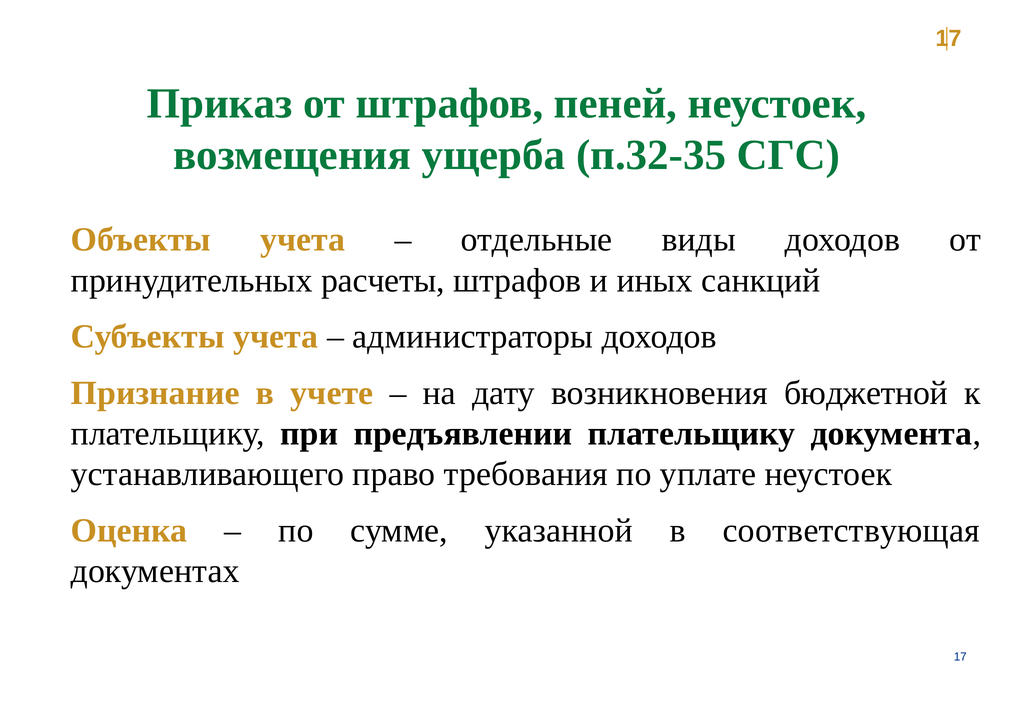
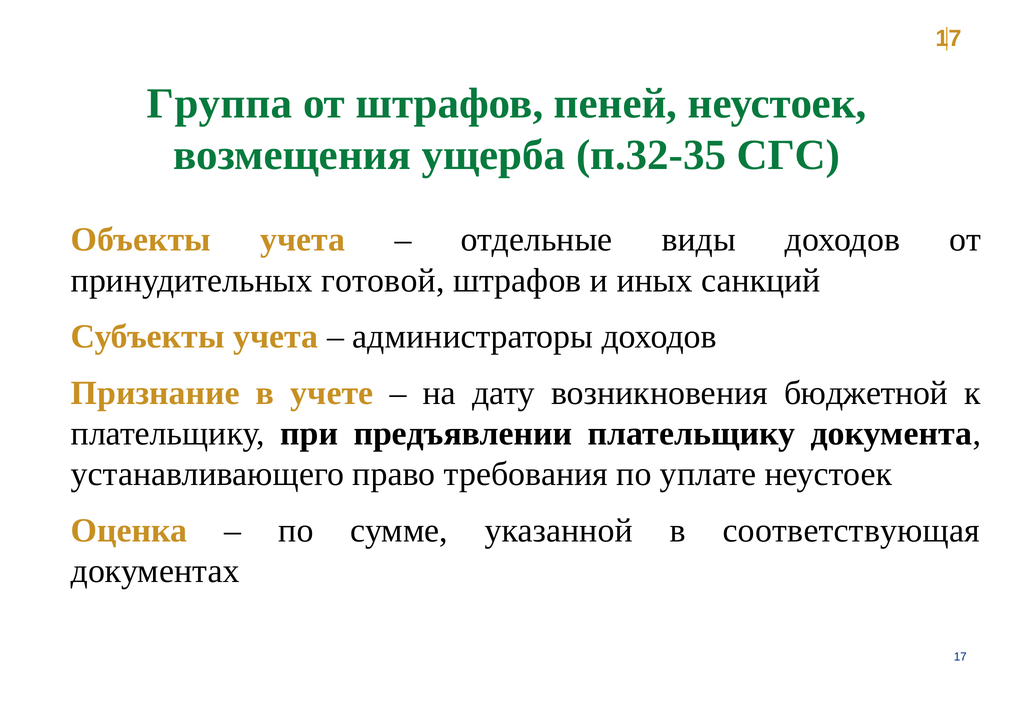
Приказ: Приказ -> Группа (220, 104)
расчеты: расчеты -> готовой (383, 280)
